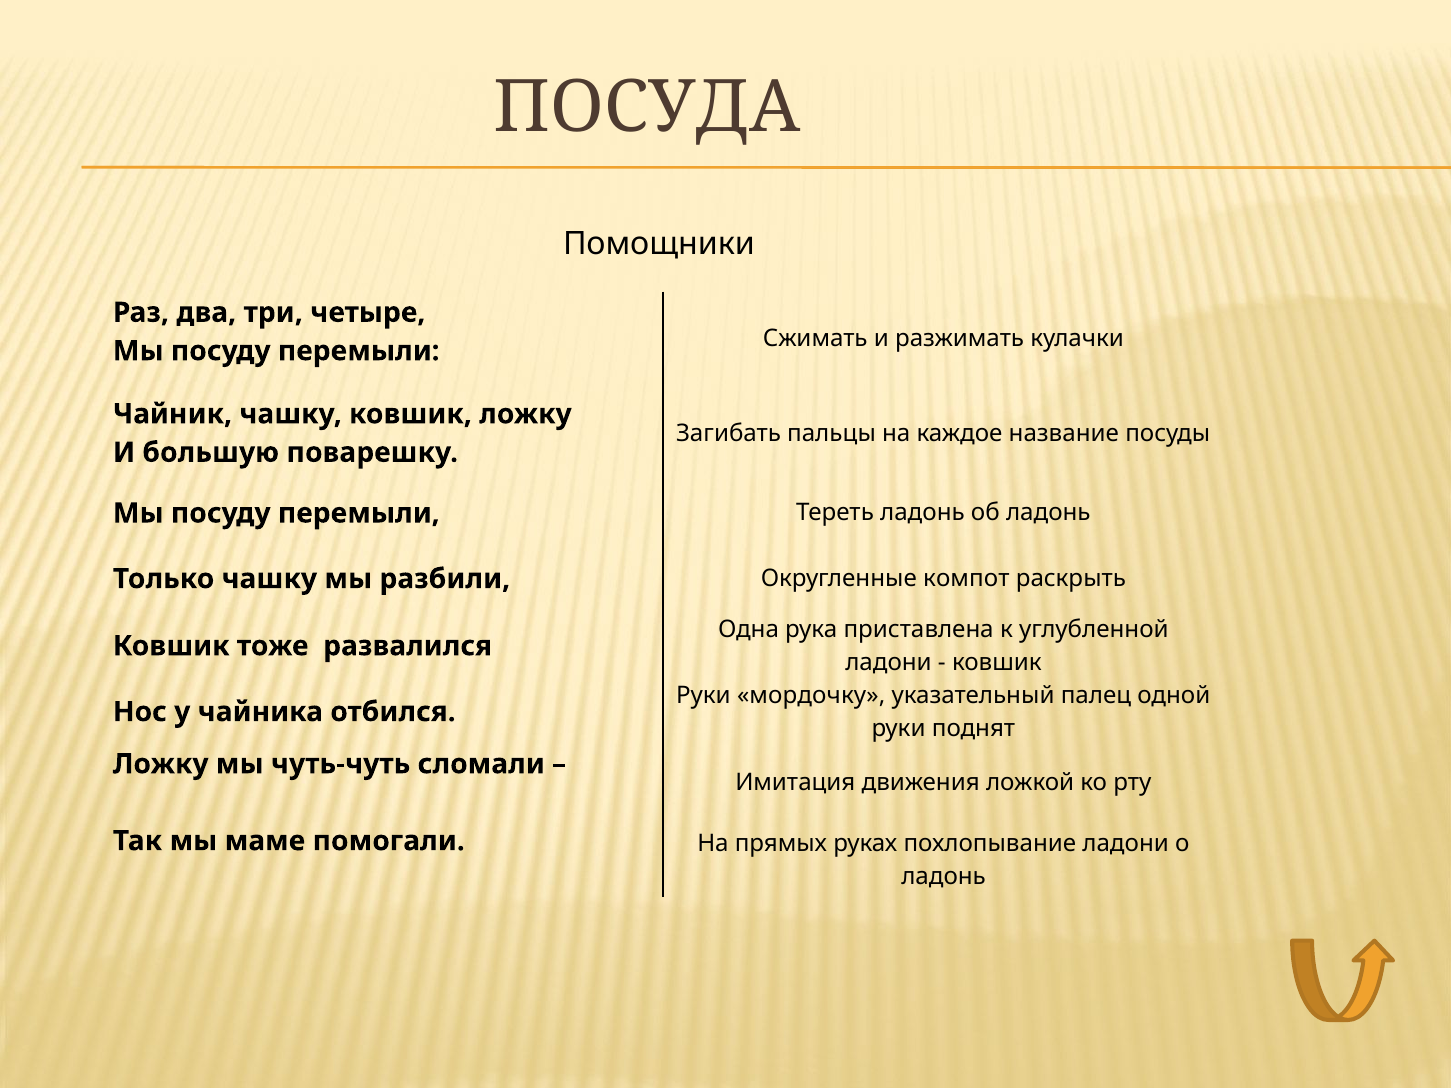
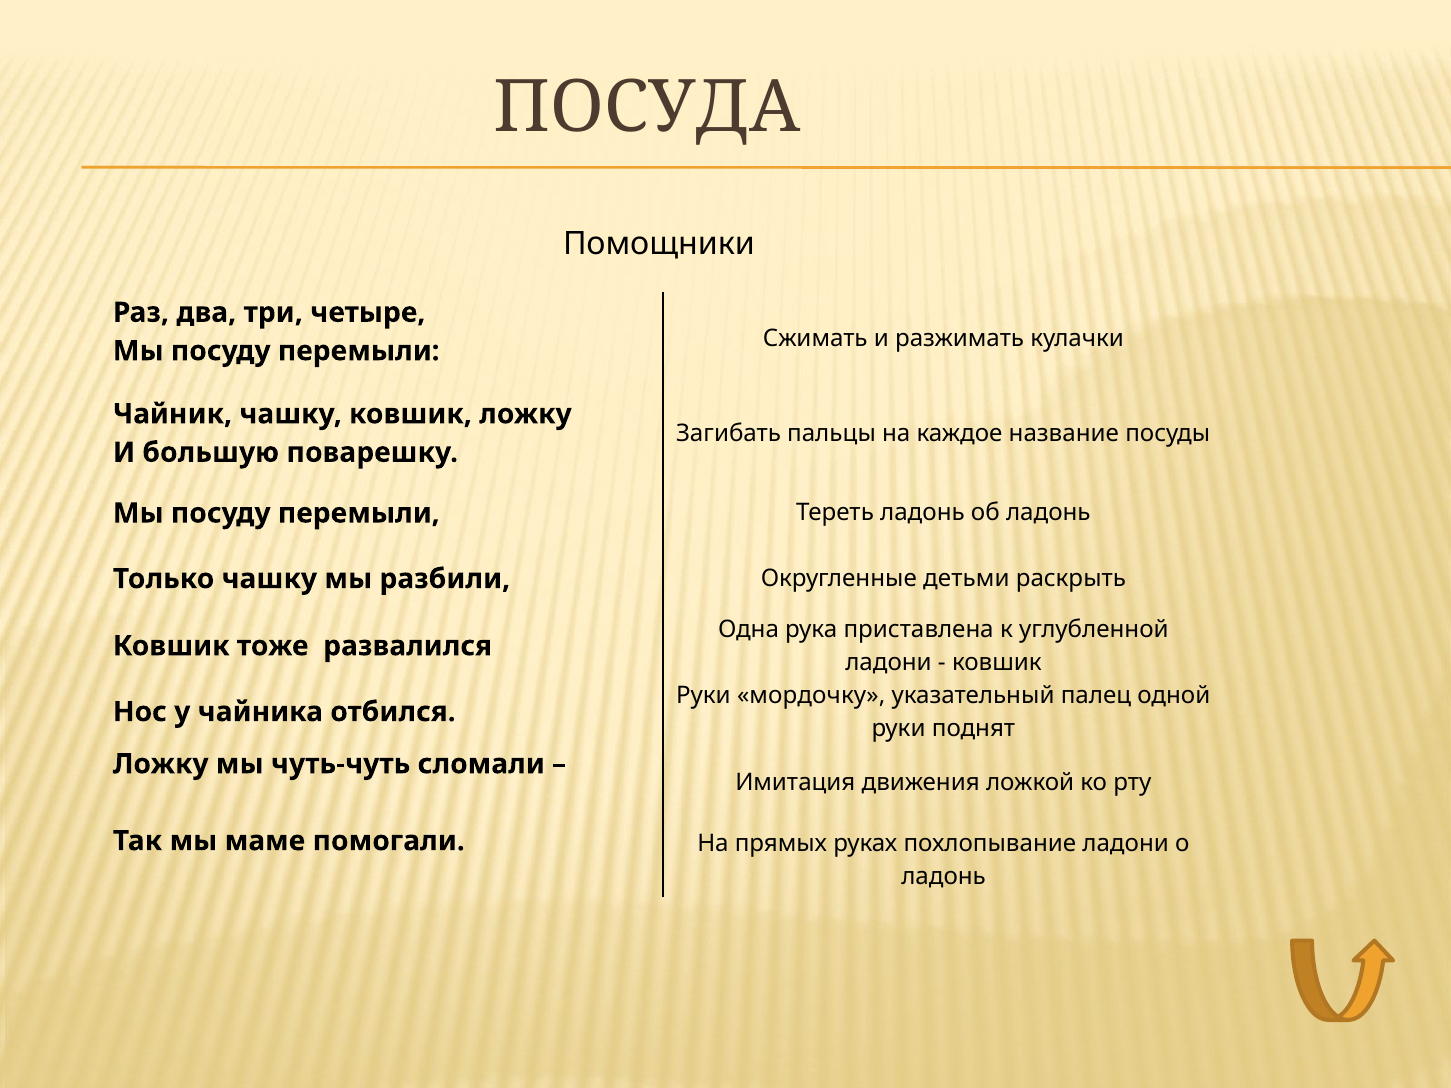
компот: компот -> детьми (966, 579)
